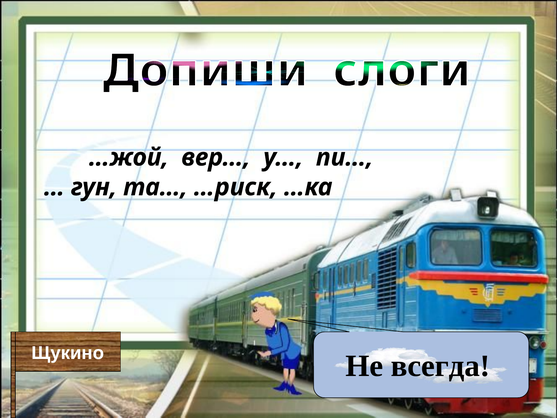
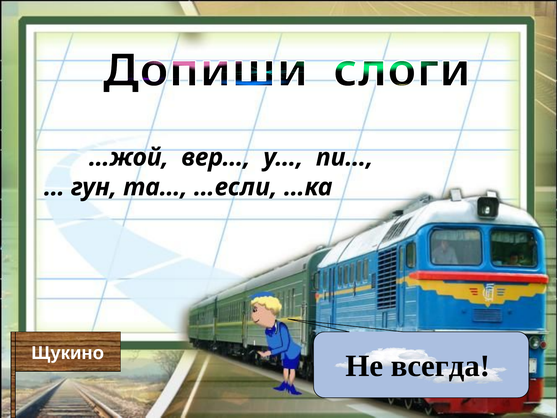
…риск: …риск -> …если (236, 187)
